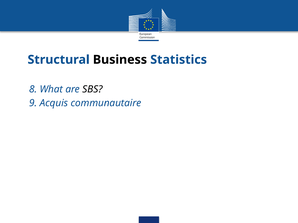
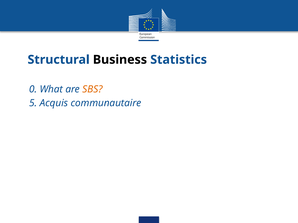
8: 8 -> 0 (33, 89)
SBS colour: black -> orange (92, 89)
9: 9 -> 5 (33, 103)
